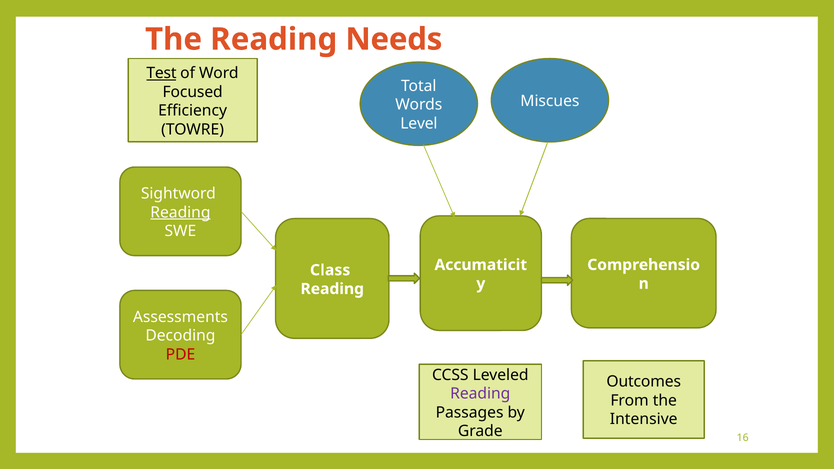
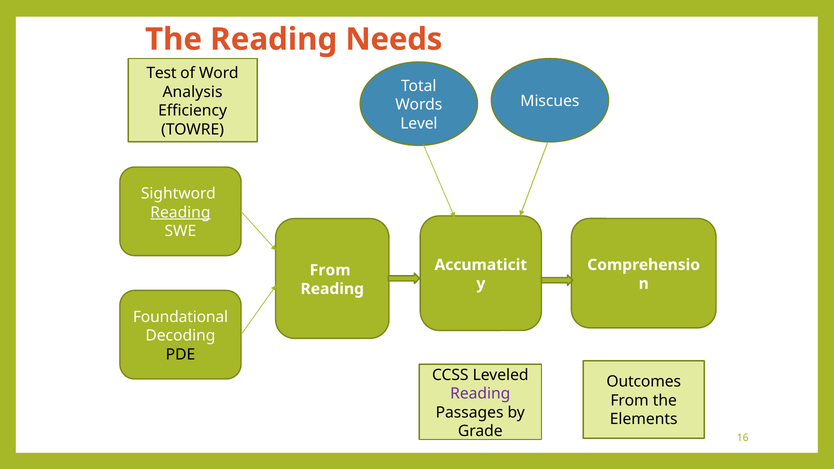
Test underline: present -> none (161, 73)
Focused: Focused -> Analysis (193, 92)
Class: Class -> From (330, 270)
Assessments: Assessments -> Foundational (181, 317)
PDE colour: red -> black (180, 355)
Intensive: Intensive -> Elements (644, 419)
